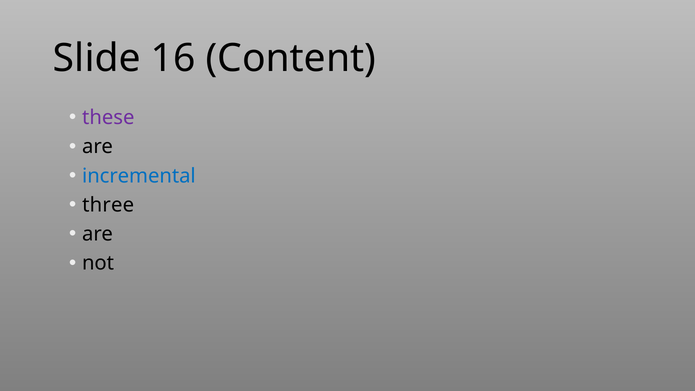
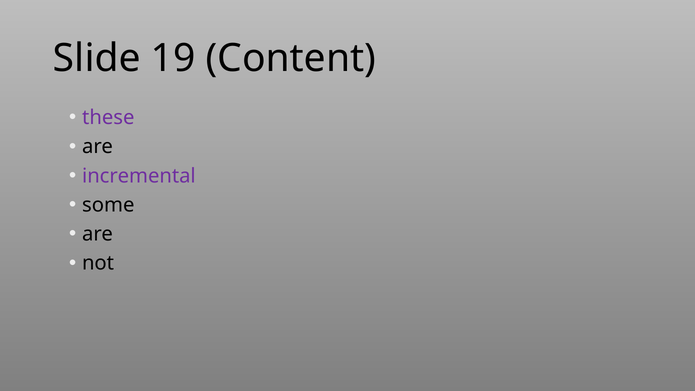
16: 16 -> 19 (173, 58)
incremental colour: blue -> purple (139, 176)
three: three -> some (108, 205)
